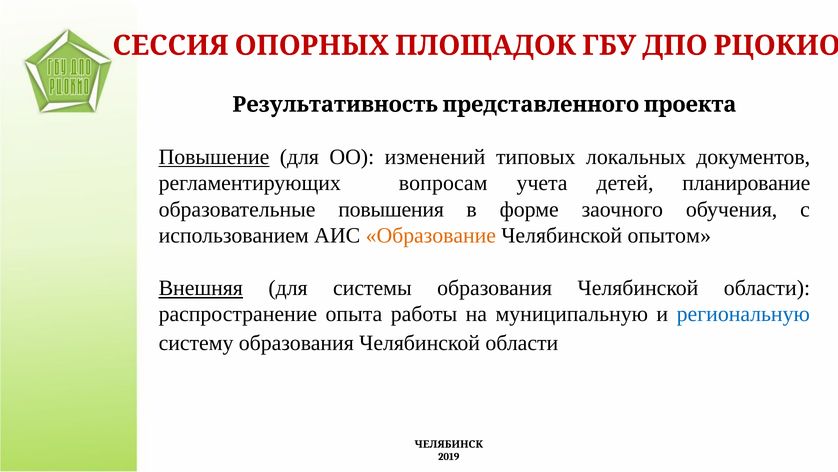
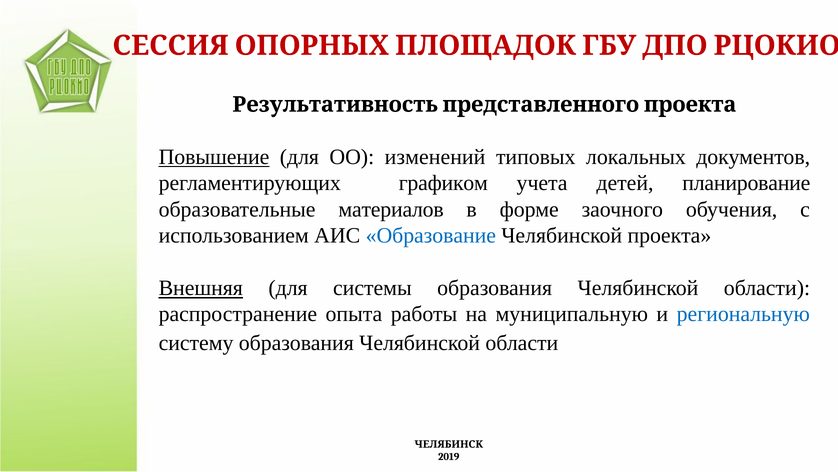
вопросам: вопросам -> графиком (443, 183)
повышения: повышения -> материалов (391, 209)
Образование colour: orange -> blue (431, 235)
опытом: опытом -> проекта (669, 235)
